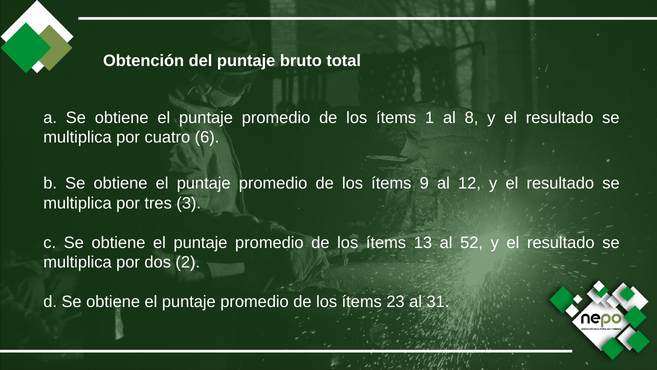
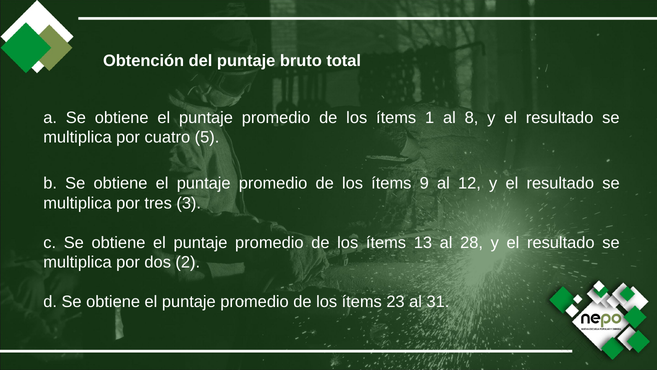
6: 6 -> 5 (207, 137)
52: 52 -> 28 (472, 242)
